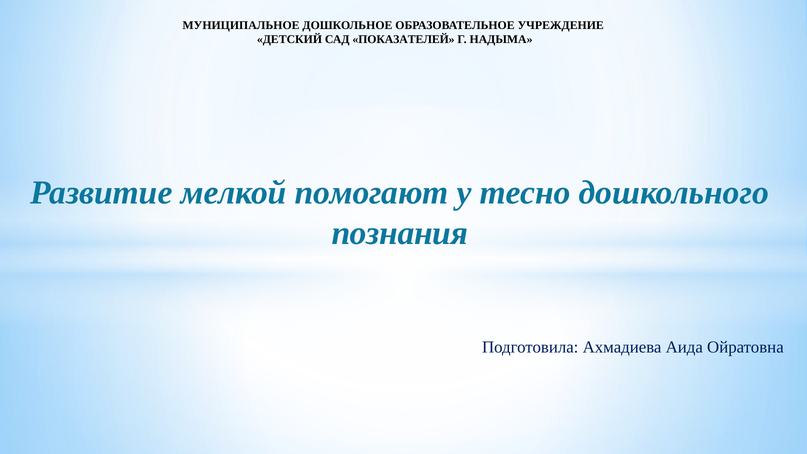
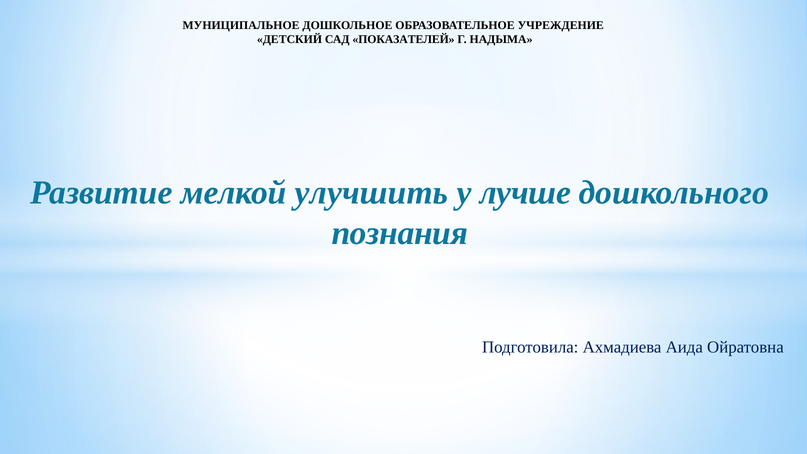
помогают: помогают -> улучшить (371, 193)
тесно: тесно -> лучше (525, 193)
